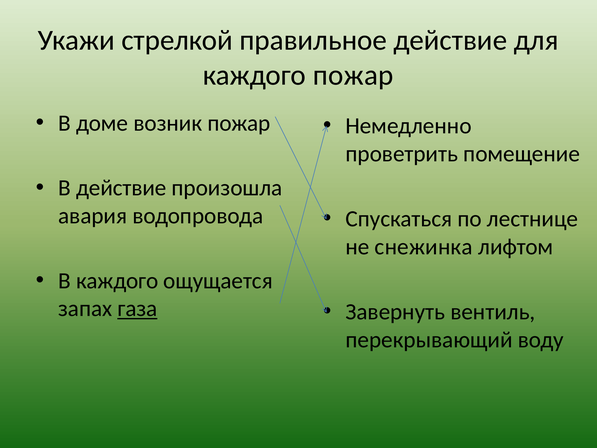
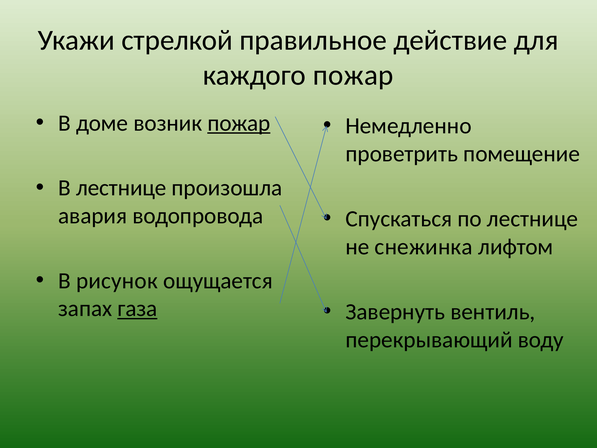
пожар underline: none -> present (239, 123)
В действие: действие -> лестнице (121, 188)
В каждого: каждого -> рисунок (117, 281)
